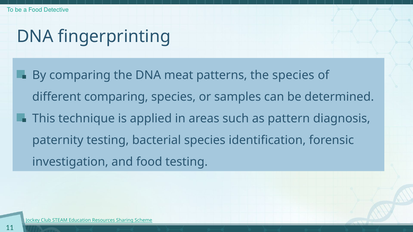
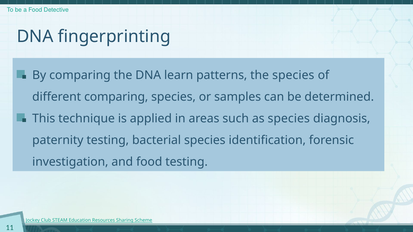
meat: meat -> learn (179, 75)
as pattern: pattern -> species (289, 119)
